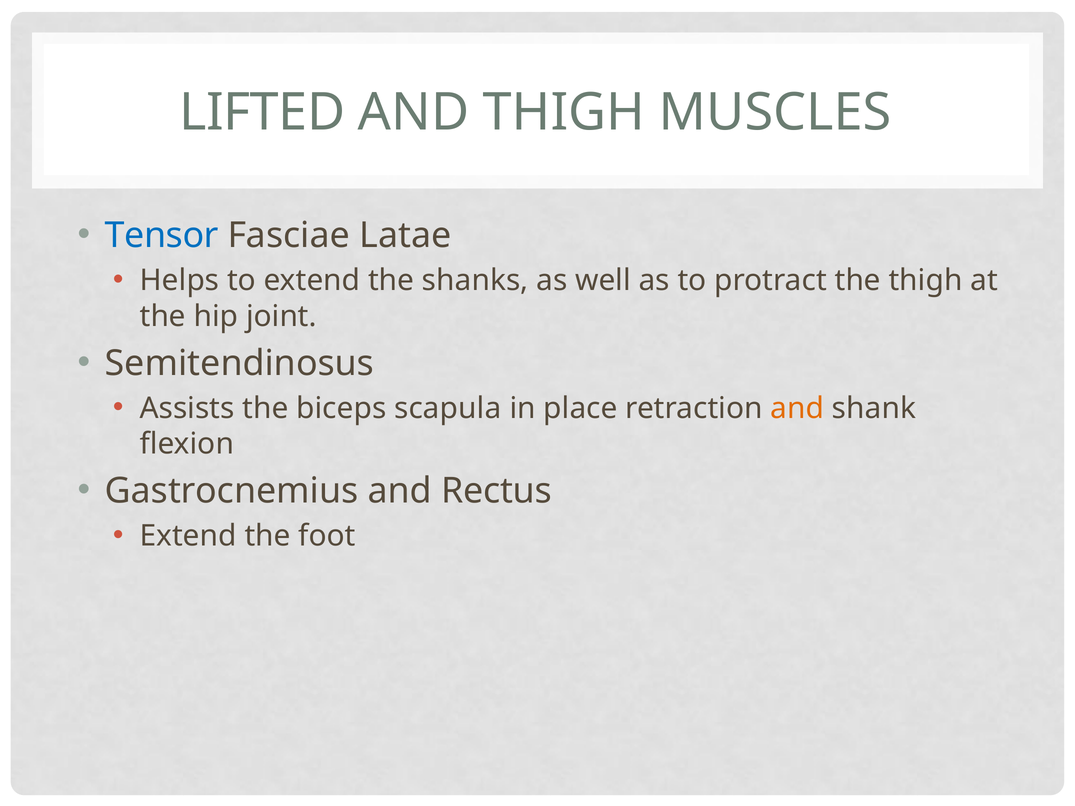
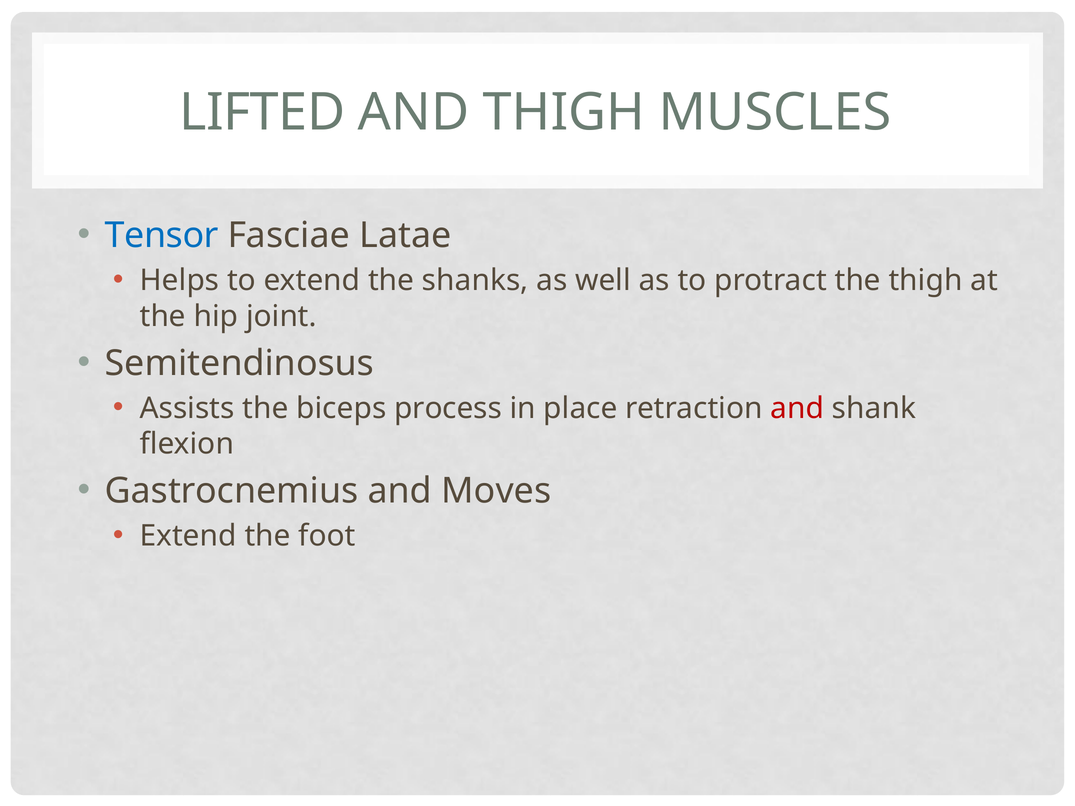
scapula: scapula -> process (448, 408)
and colour: orange -> red (797, 408)
Rectus: Rectus -> Moves (496, 491)
